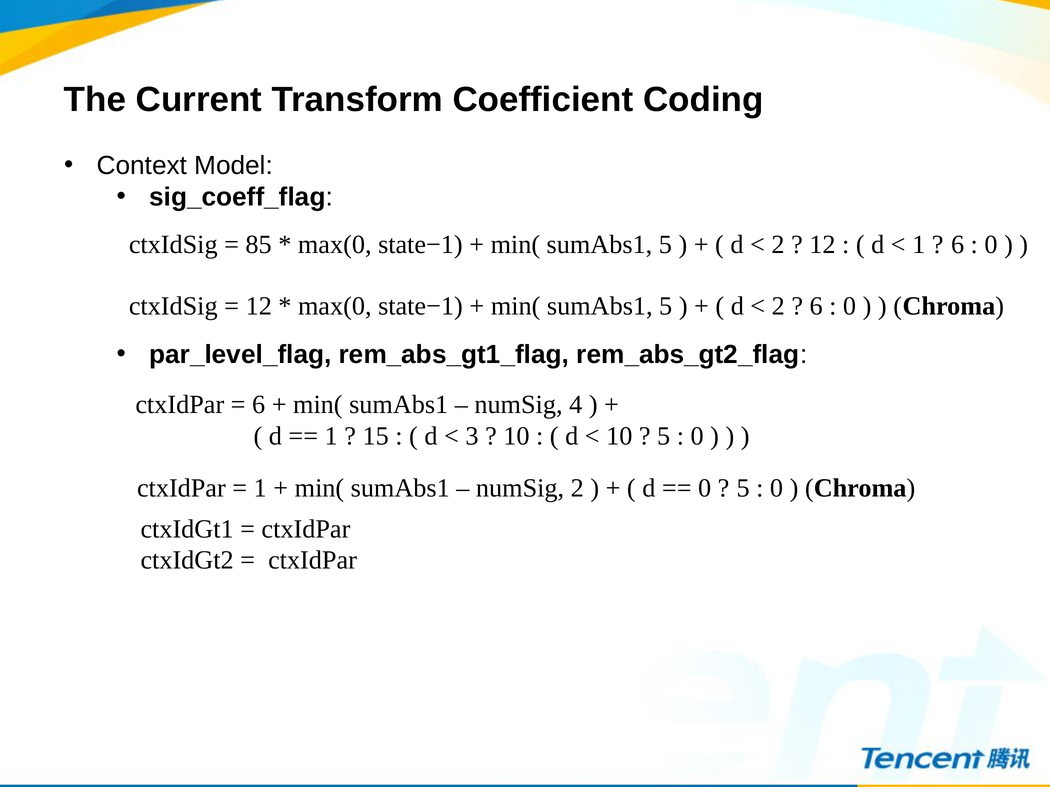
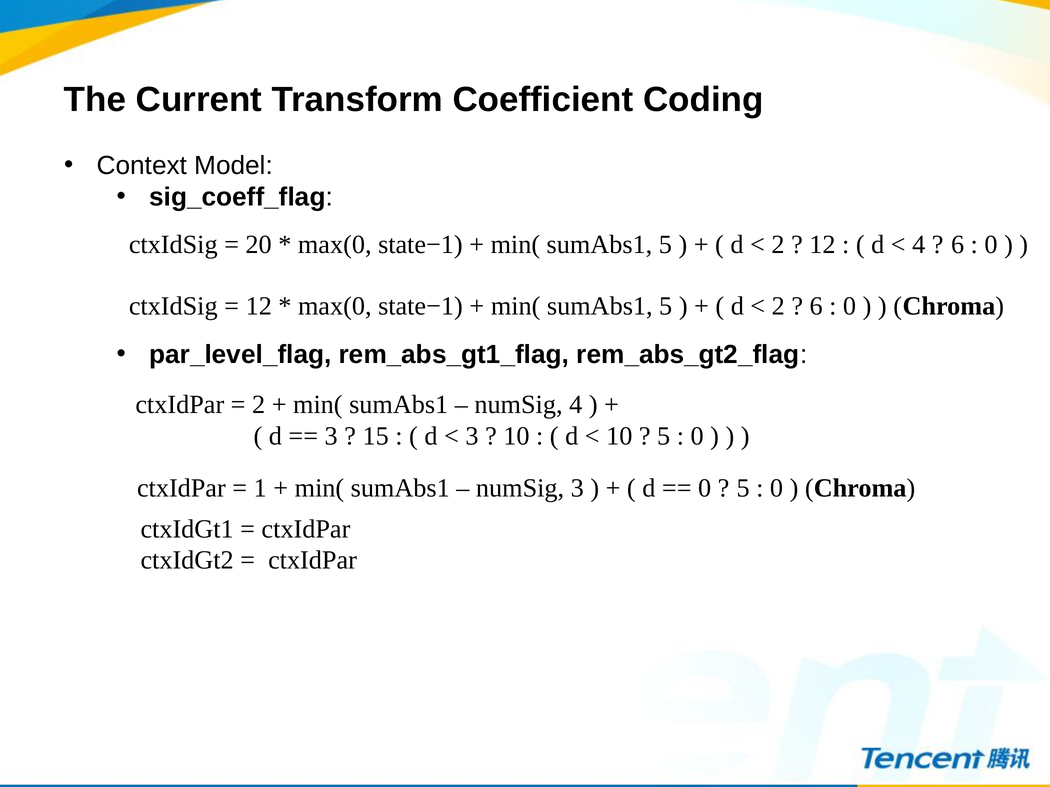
85: 85 -> 20 (259, 245)
1: 1 -> 4 (919, 245)
6: 6 -> 2 (259, 405)
1: 1 -> 3 (331, 436)
numSig 2: 2 -> 3 (577, 488)
